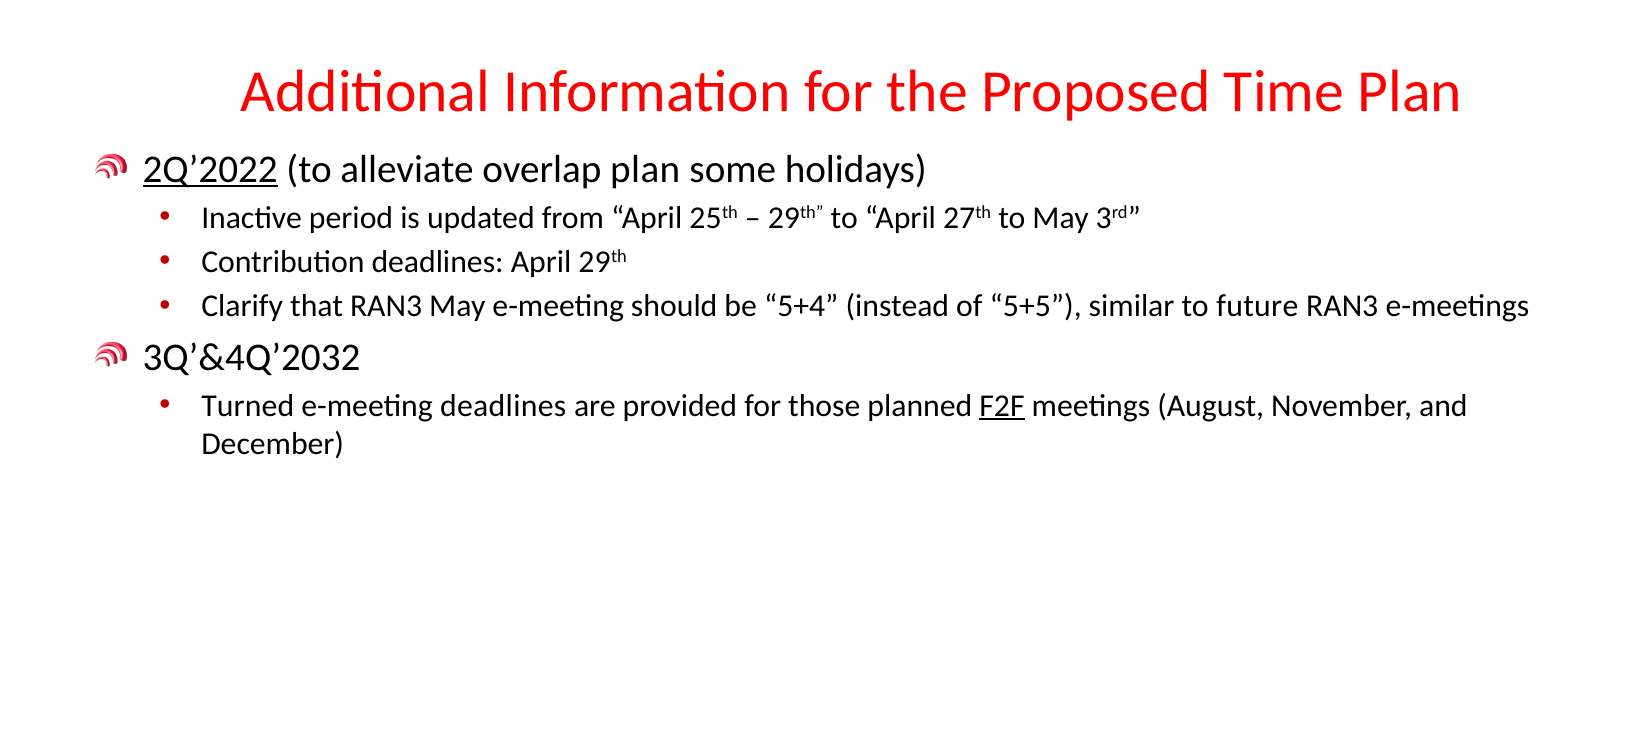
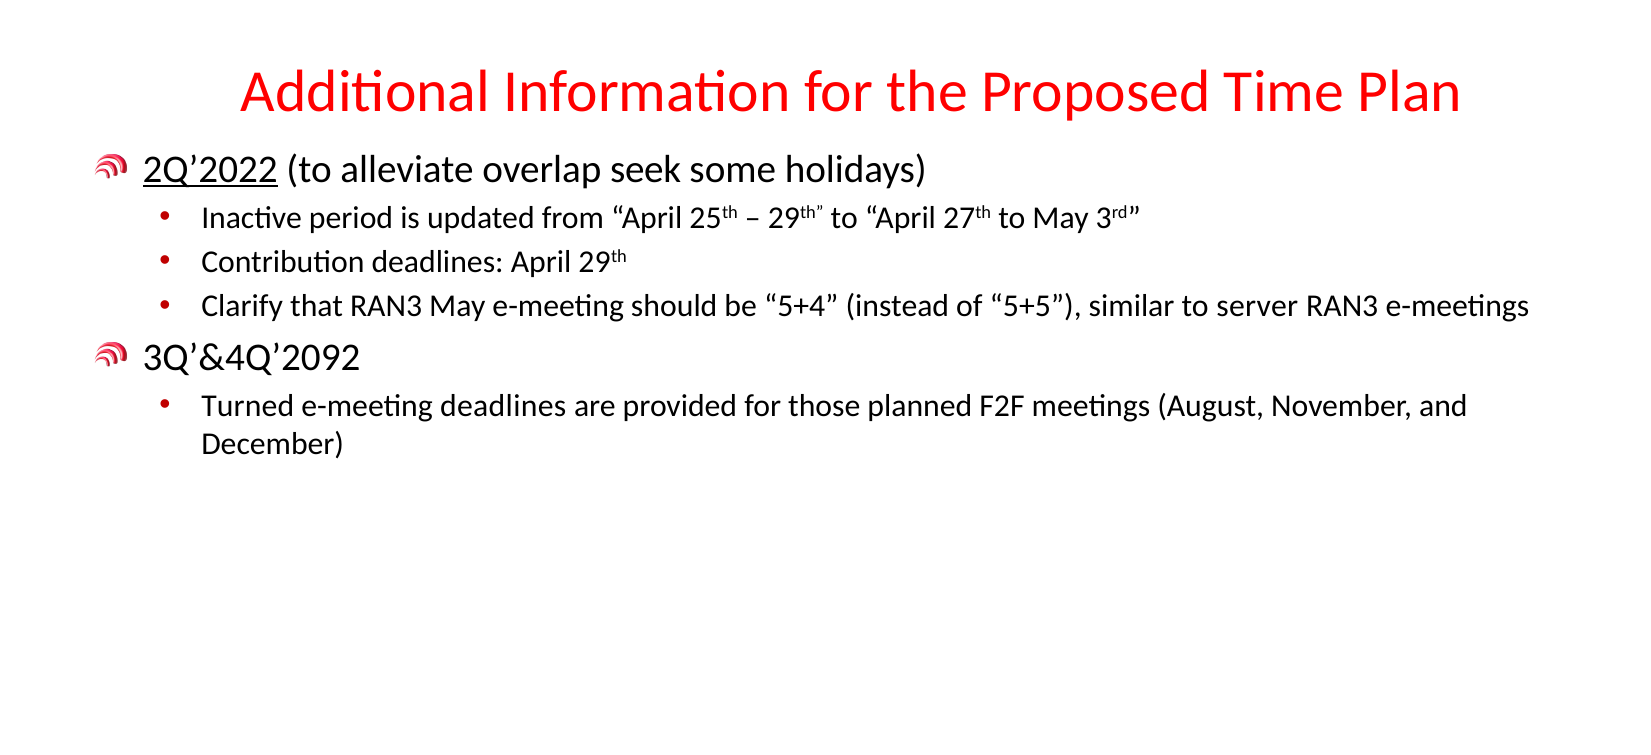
overlap plan: plan -> seek (646, 169)
future: future -> server (1257, 306)
3Q’&4Q’2032: 3Q’&4Q’2032 -> 3Q’&4Q’2092 (251, 357)
F2F underline: present -> none (1002, 406)
